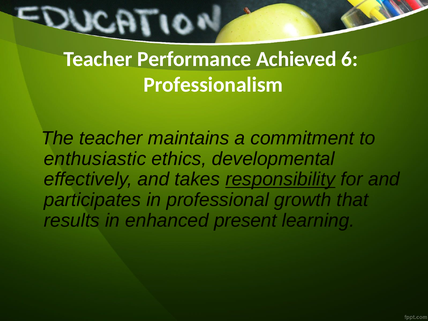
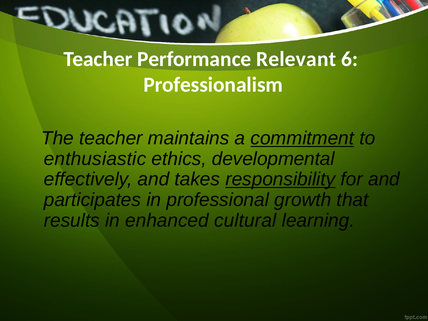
Achieved: Achieved -> Relevant (296, 59)
commitment underline: none -> present (302, 138)
present: present -> cultural (245, 220)
